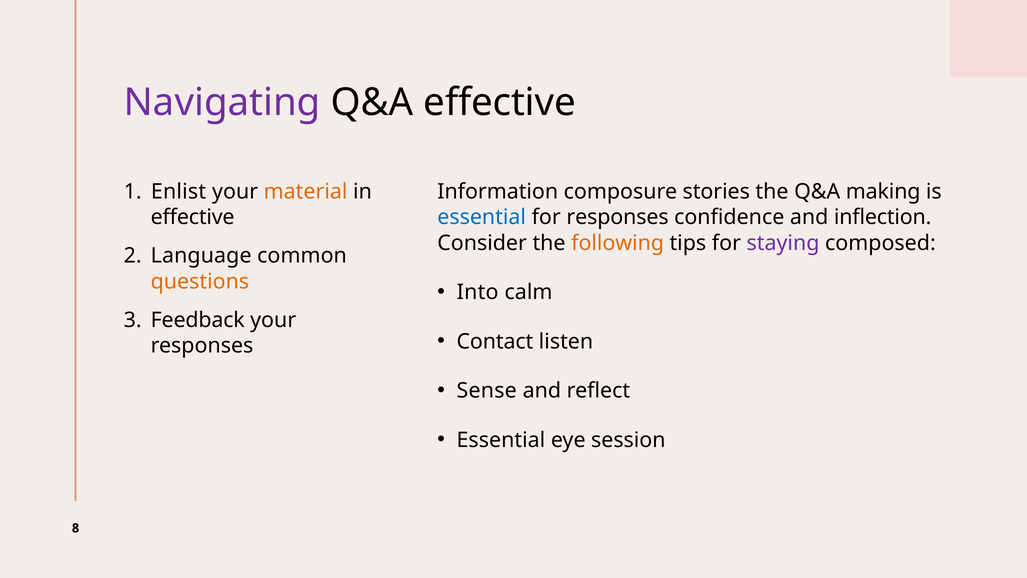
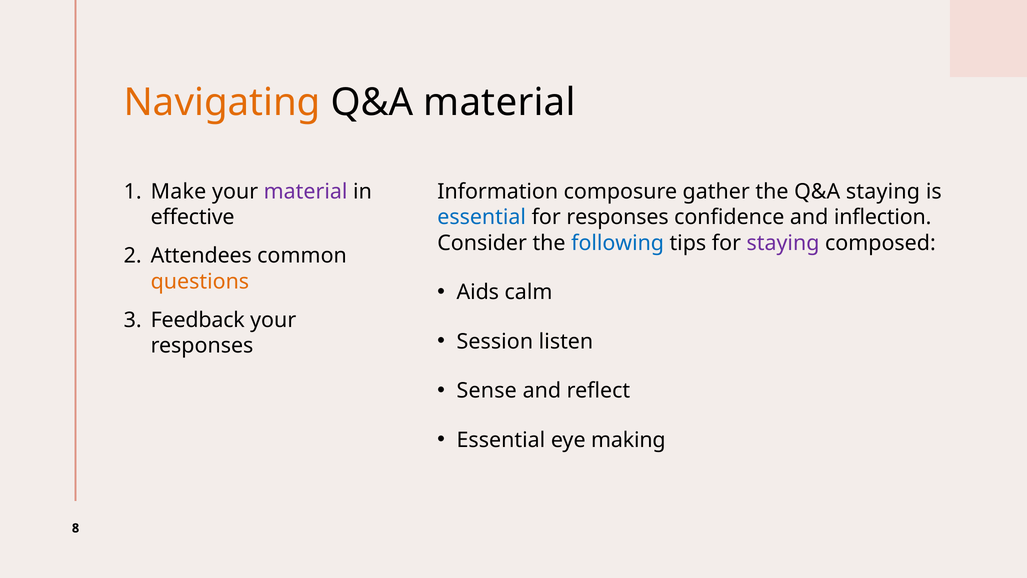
Navigating colour: purple -> orange (222, 102)
Q&A effective: effective -> material (500, 102)
Enlist: Enlist -> Make (179, 192)
material colour: orange -> purple (306, 192)
stories: stories -> gather (716, 192)
Q&A making: making -> staying (883, 192)
following colour: orange -> blue (618, 243)
Language: Language -> Attendees (201, 256)
Into: Into -> Aids (478, 292)
Contact: Contact -> Session (495, 341)
session: session -> making (628, 440)
